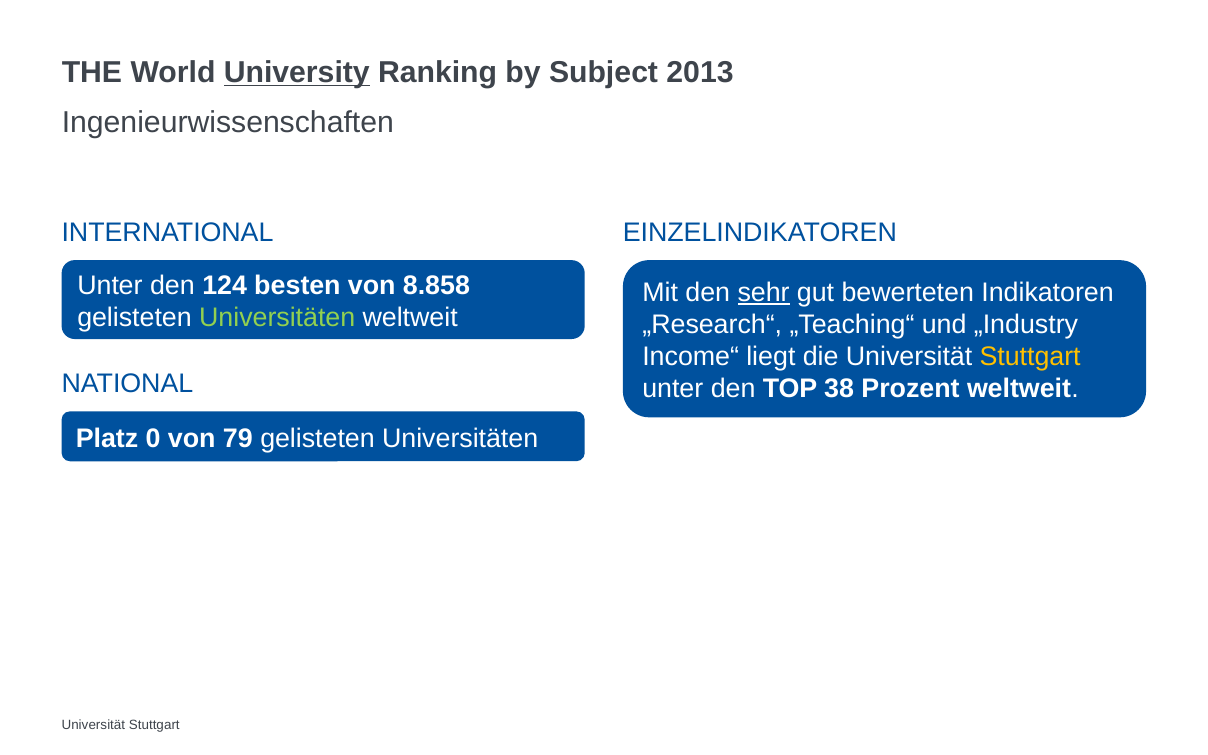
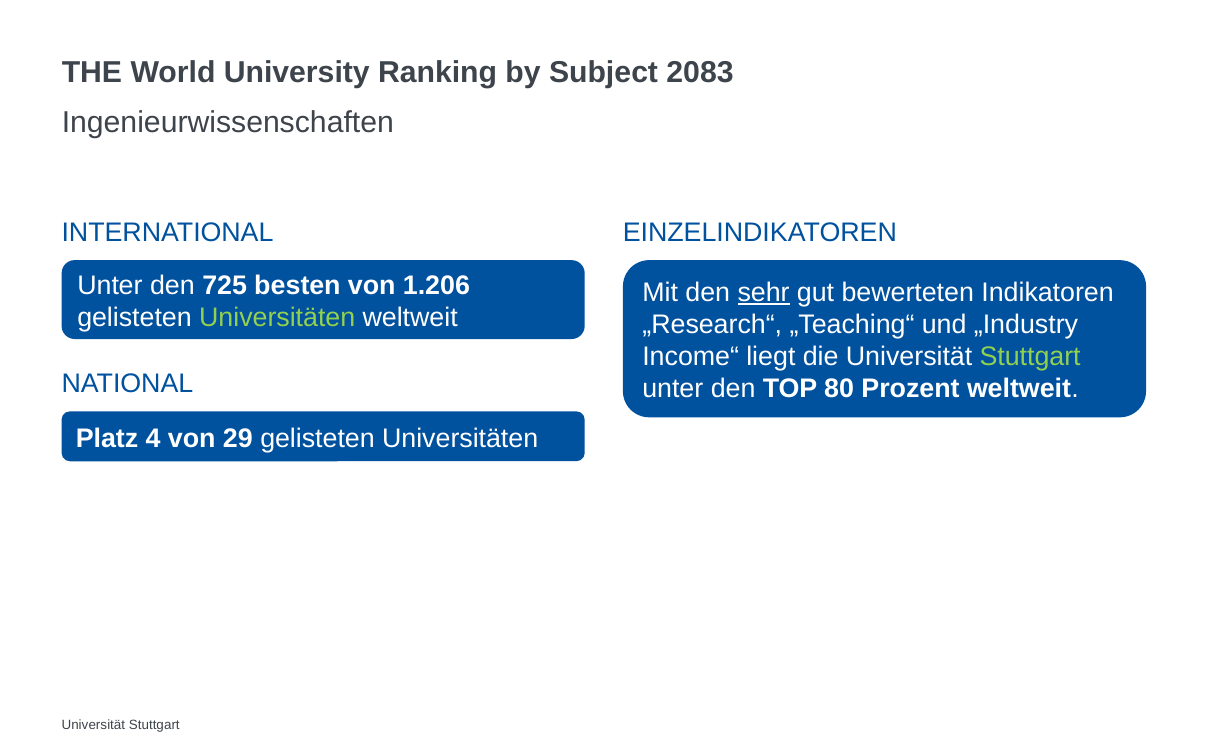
University underline: present -> none (297, 73)
2013: 2013 -> 2083 (700, 73)
124: 124 -> 725 (225, 285)
8.858: 8.858 -> 1.206 (436, 285)
Stuttgart colour: yellow -> light green (1030, 357)
38: 38 -> 80 (839, 389)
0: 0 -> 4 (153, 438)
79: 79 -> 29 (238, 438)
